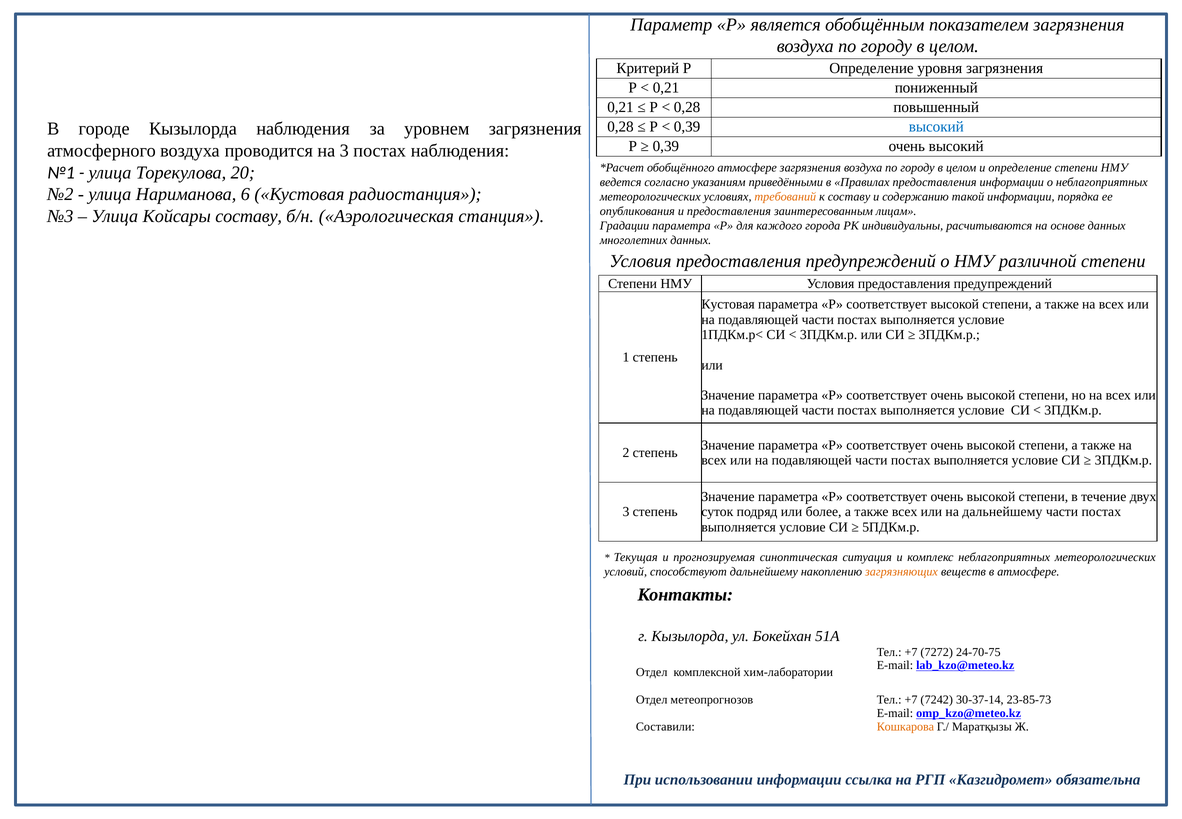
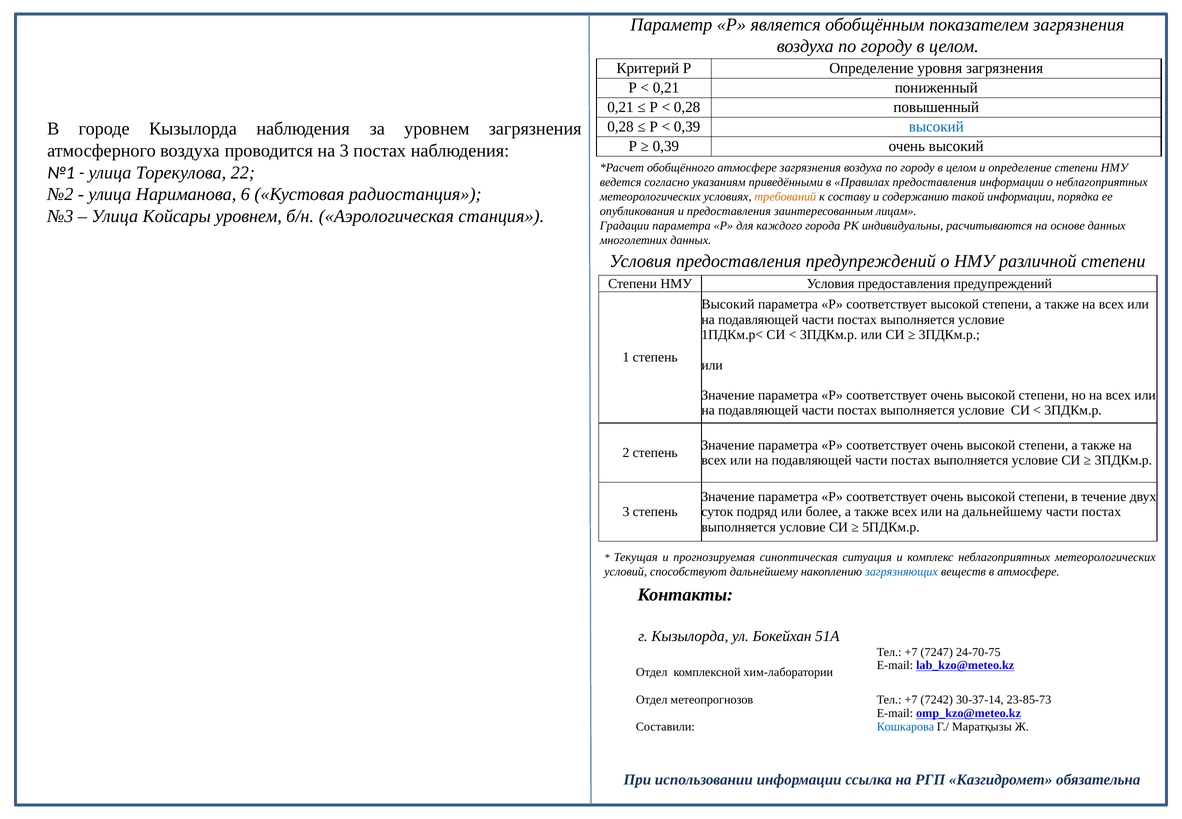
20: 20 -> 22 (243, 172)
Койсары составу: составу -> уровнем (249, 216)
Кустовая: Кустовая -> Высокий (728, 304)
загрязняющих colour: orange -> blue (901, 571)
7272: 7272 -> 7247 (937, 651)
Кошкарова colour: orange -> blue (905, 726)
